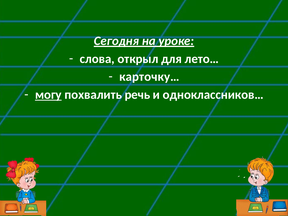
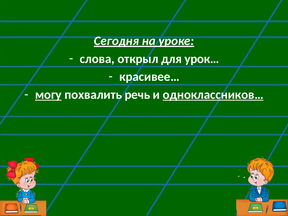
лето…: лето… -> урок… (202, 59)
карточку…: карточку… -> красивее… (149, 77)
одноклассников… underline: none -> present (213, 95)
